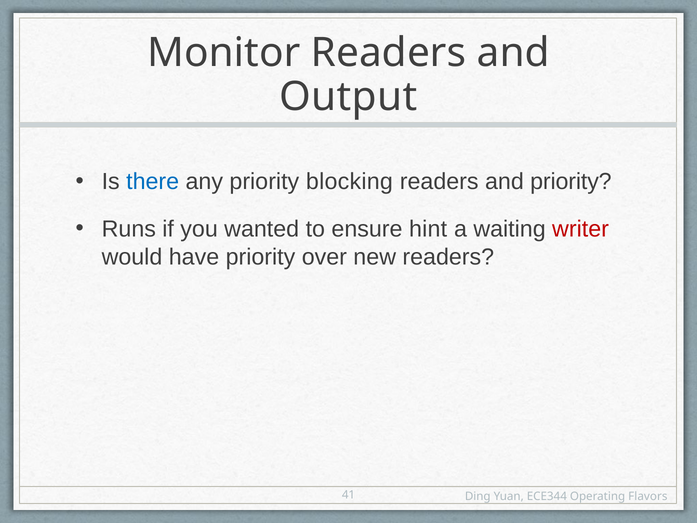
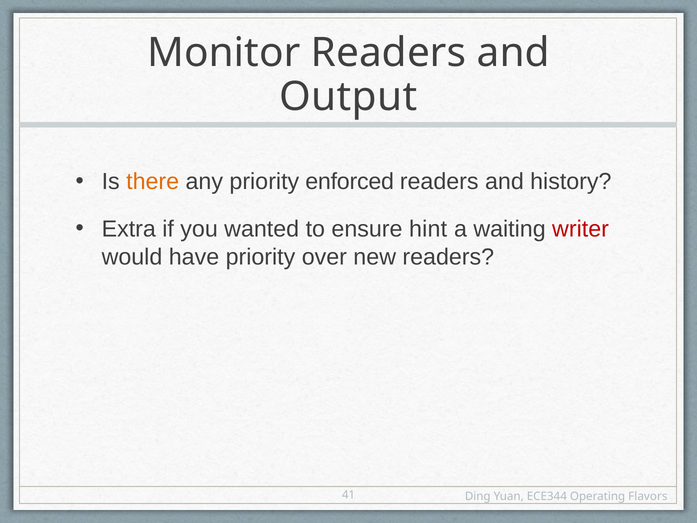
there colour: blue -> orange (153, 182)
blocking: blocking -> enforced (350, 182)
and priority: priority -> history (571, 182)
Runs: Runs -> Extra (129, 229)
